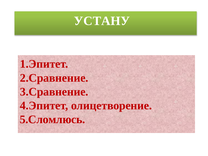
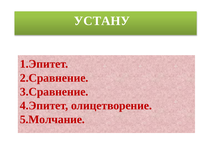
5.Сломлюсь: 5.Сломлюсь -> 5.Молчание (52, 119)
